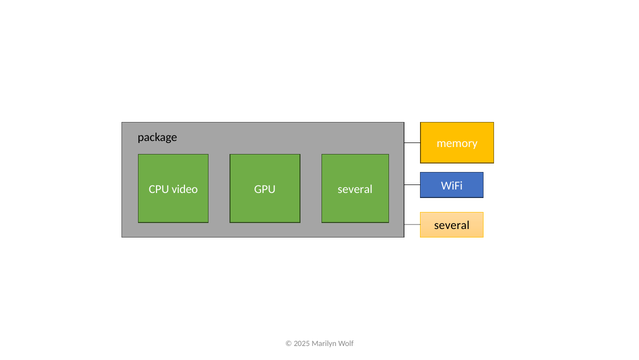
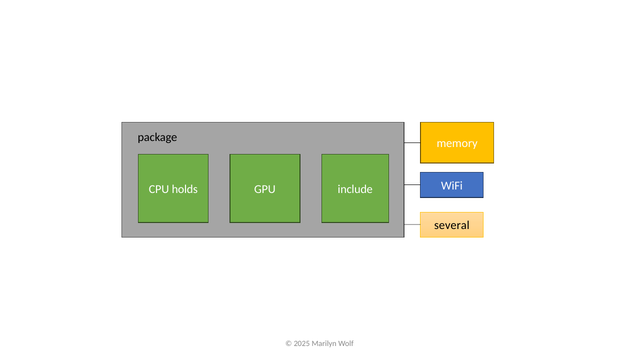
video: video -> holds (185, 189)
several: several -> include (355, 189)
